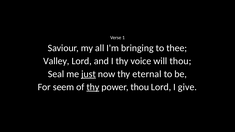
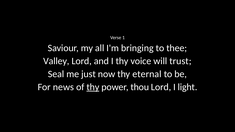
will thou: thou -> trust (180, 61)
just underline: present -> none (89, 74)
seem: seem -> news (63, 87)
give: give -> light (188, 87)
